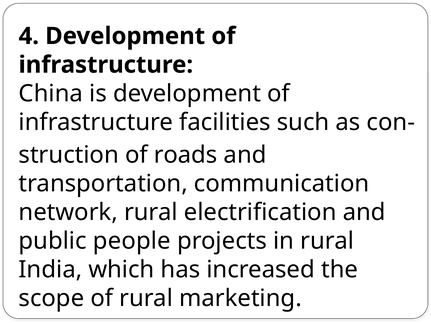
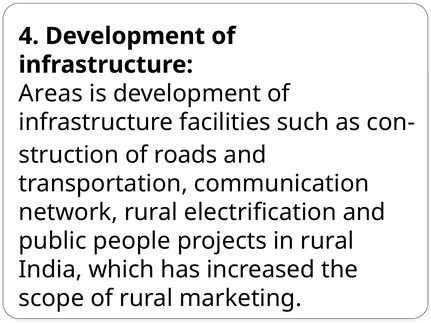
China: China -> Areas (51, 94)
